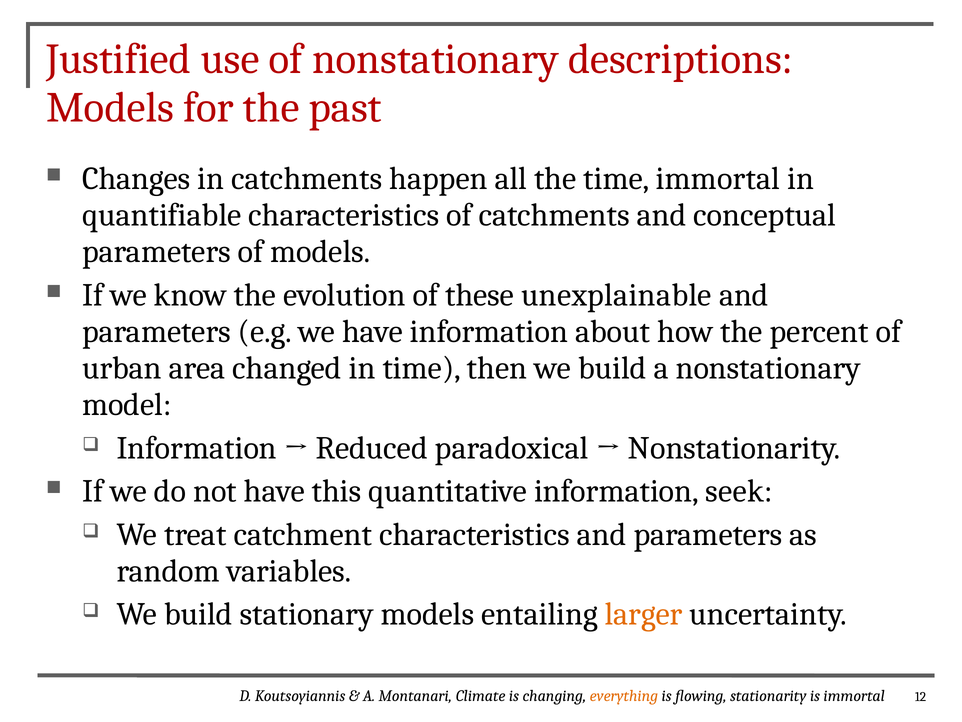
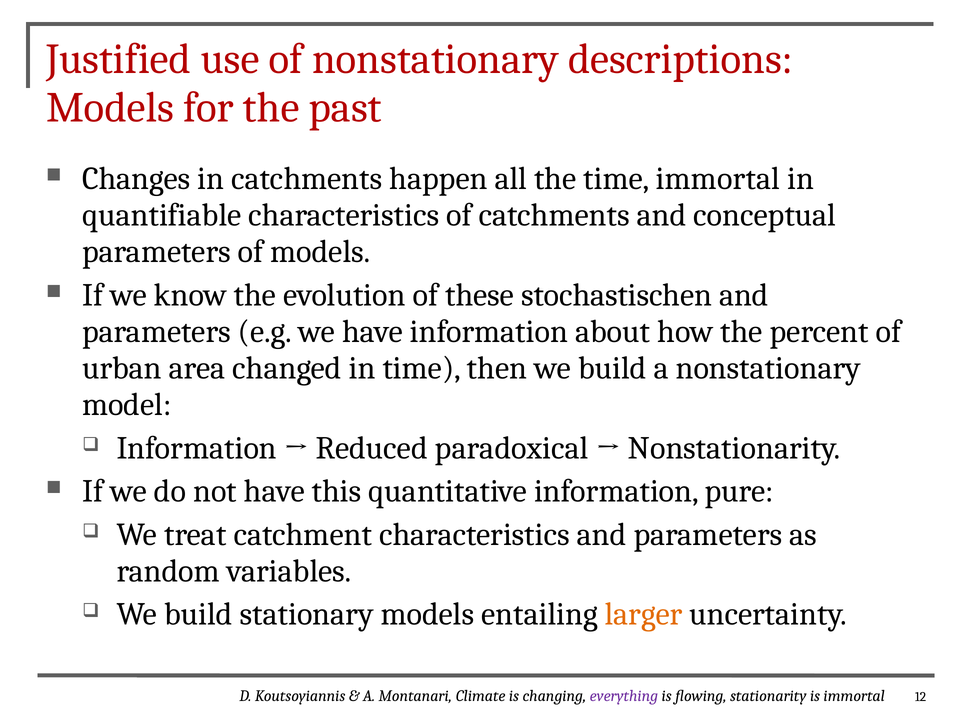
unexplainable: unexplainable -> stochastischen (617, 295)
seek: seek -> pure (739, 491)
everything colour: orange -> purple (624, 696)
